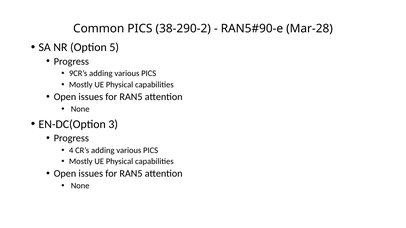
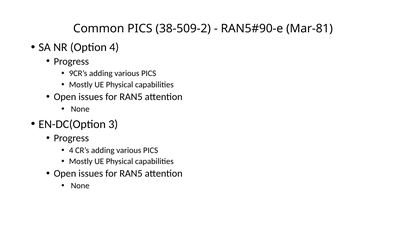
38-290-2: 38-290-2 -> 38-509-2 (183, 29)
Mar-28: Mar-28 -> Mar-81 (310, 29)
Option 5: 5 -> 4 (114, 47)
